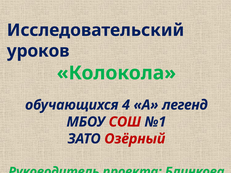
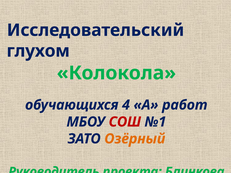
уроков: уроков -> глухом (38, 51)
легенд: легенд -> работ (185, 105)
Озёрный colour: red -> orange (135, 139)
